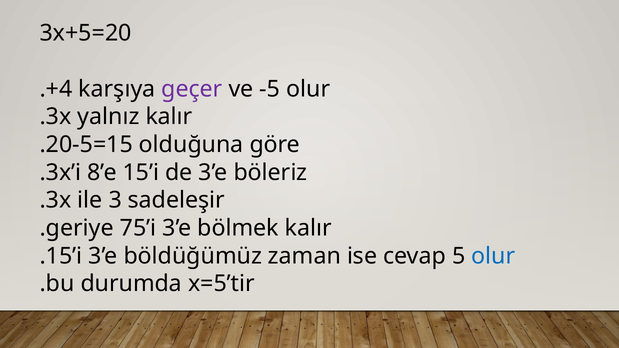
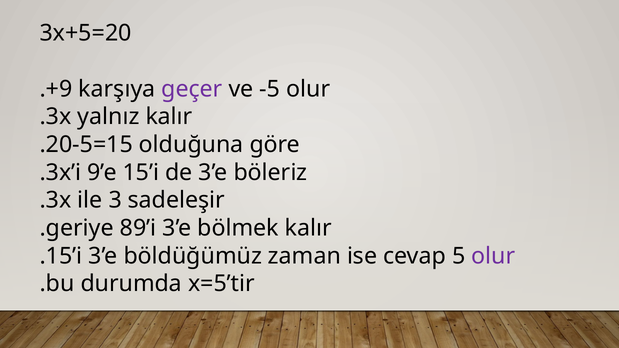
.+4: .+4 -> .+9 (56, 89)
8’e: 8’e -> 9’e (102, 173)
75’i: 75’i -> 89’i (138, 228)
olur colour: blue -> purple (493, 256)
